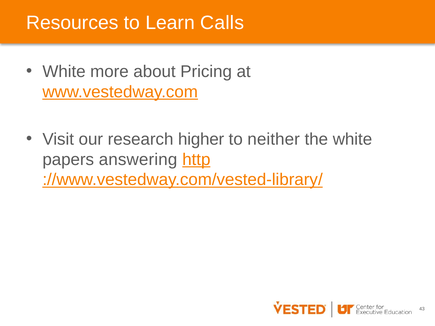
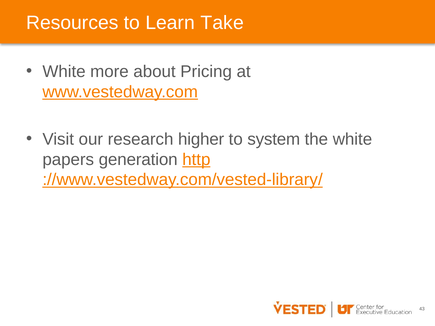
Calls: Calls -> Take (222, 23)
neither: neither -> system (274, 139)
answering: answering -> generation (138, 160)
